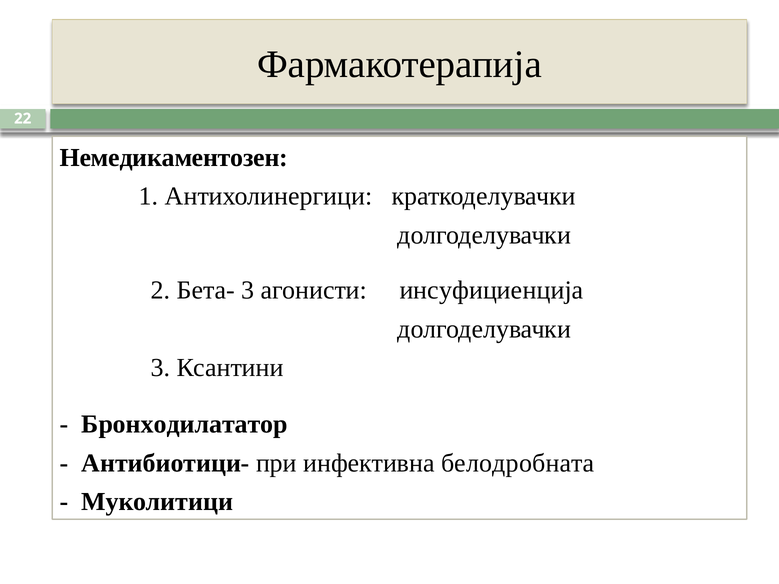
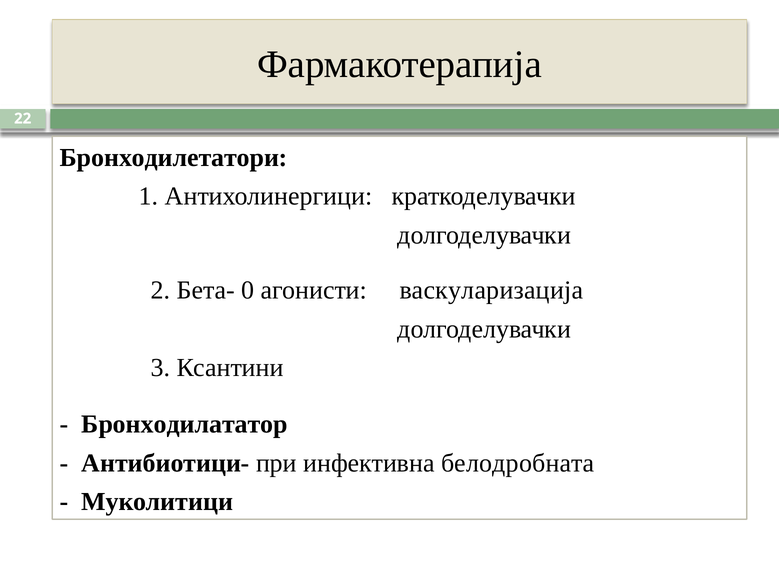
Немедикаментозен: Немедикаментозен -> Бронходилетатори (174, 158)
Бета- 3: 3 -> 0 (248, 290)
инсуфициенција: инсуфициенција -> васкуларизација (491, 290)
